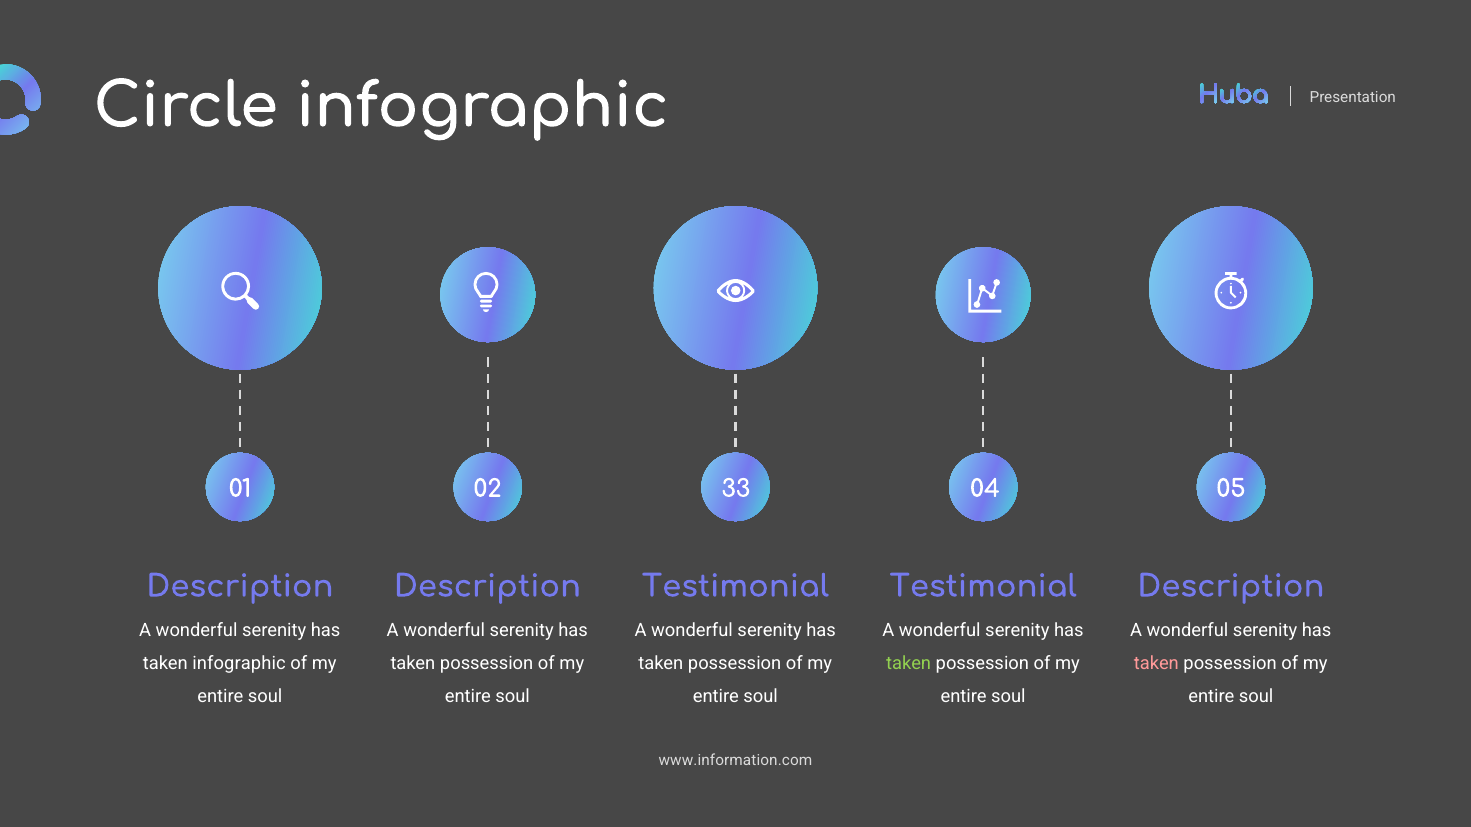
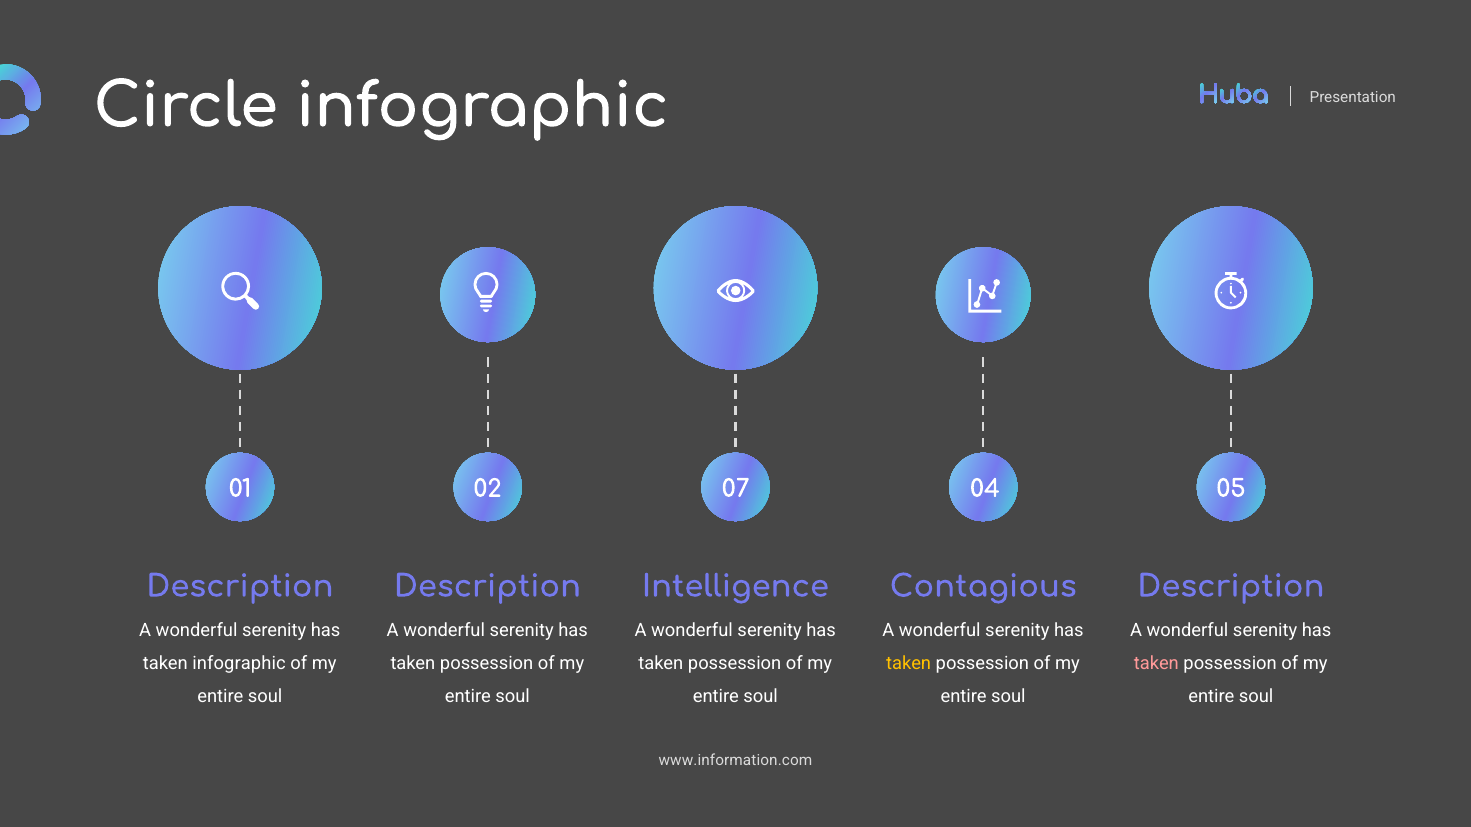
33: 33 -> 07 (736, 489)
Testimonial: Testimonial -> Intelligence (735, 587)
Testimonial: Testimonial -> Contagious (983, 587)
taken colour: light green -> yellow (909, 664)
